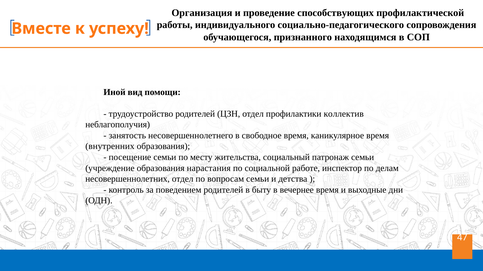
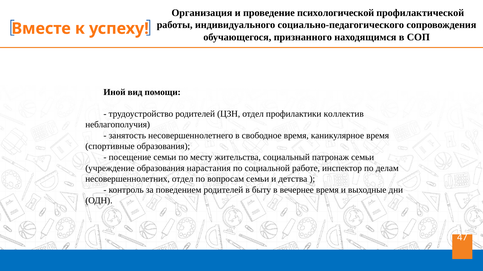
способствующих: способствующих -> психологической (336, 13)
внутренних: внутренних -> спортивные (110, 147)
